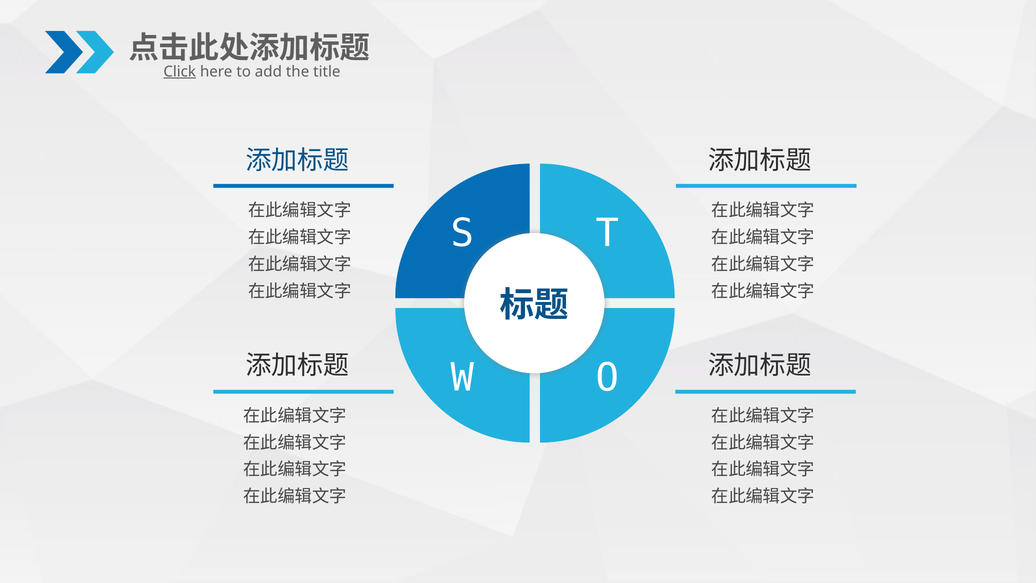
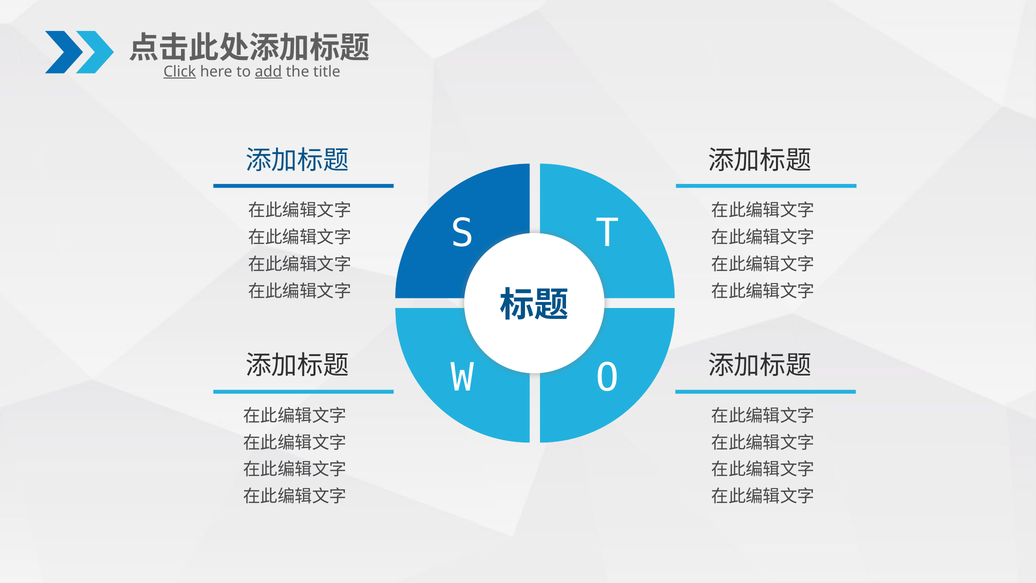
add underline: none -> present (268, 72)
